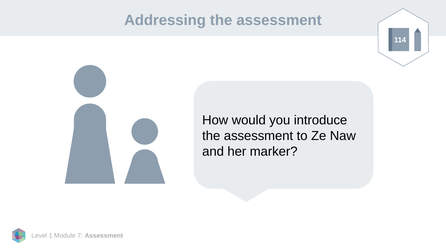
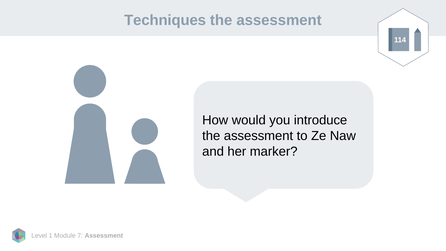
Addressing: Addressing -> Techniques (165, 20)
